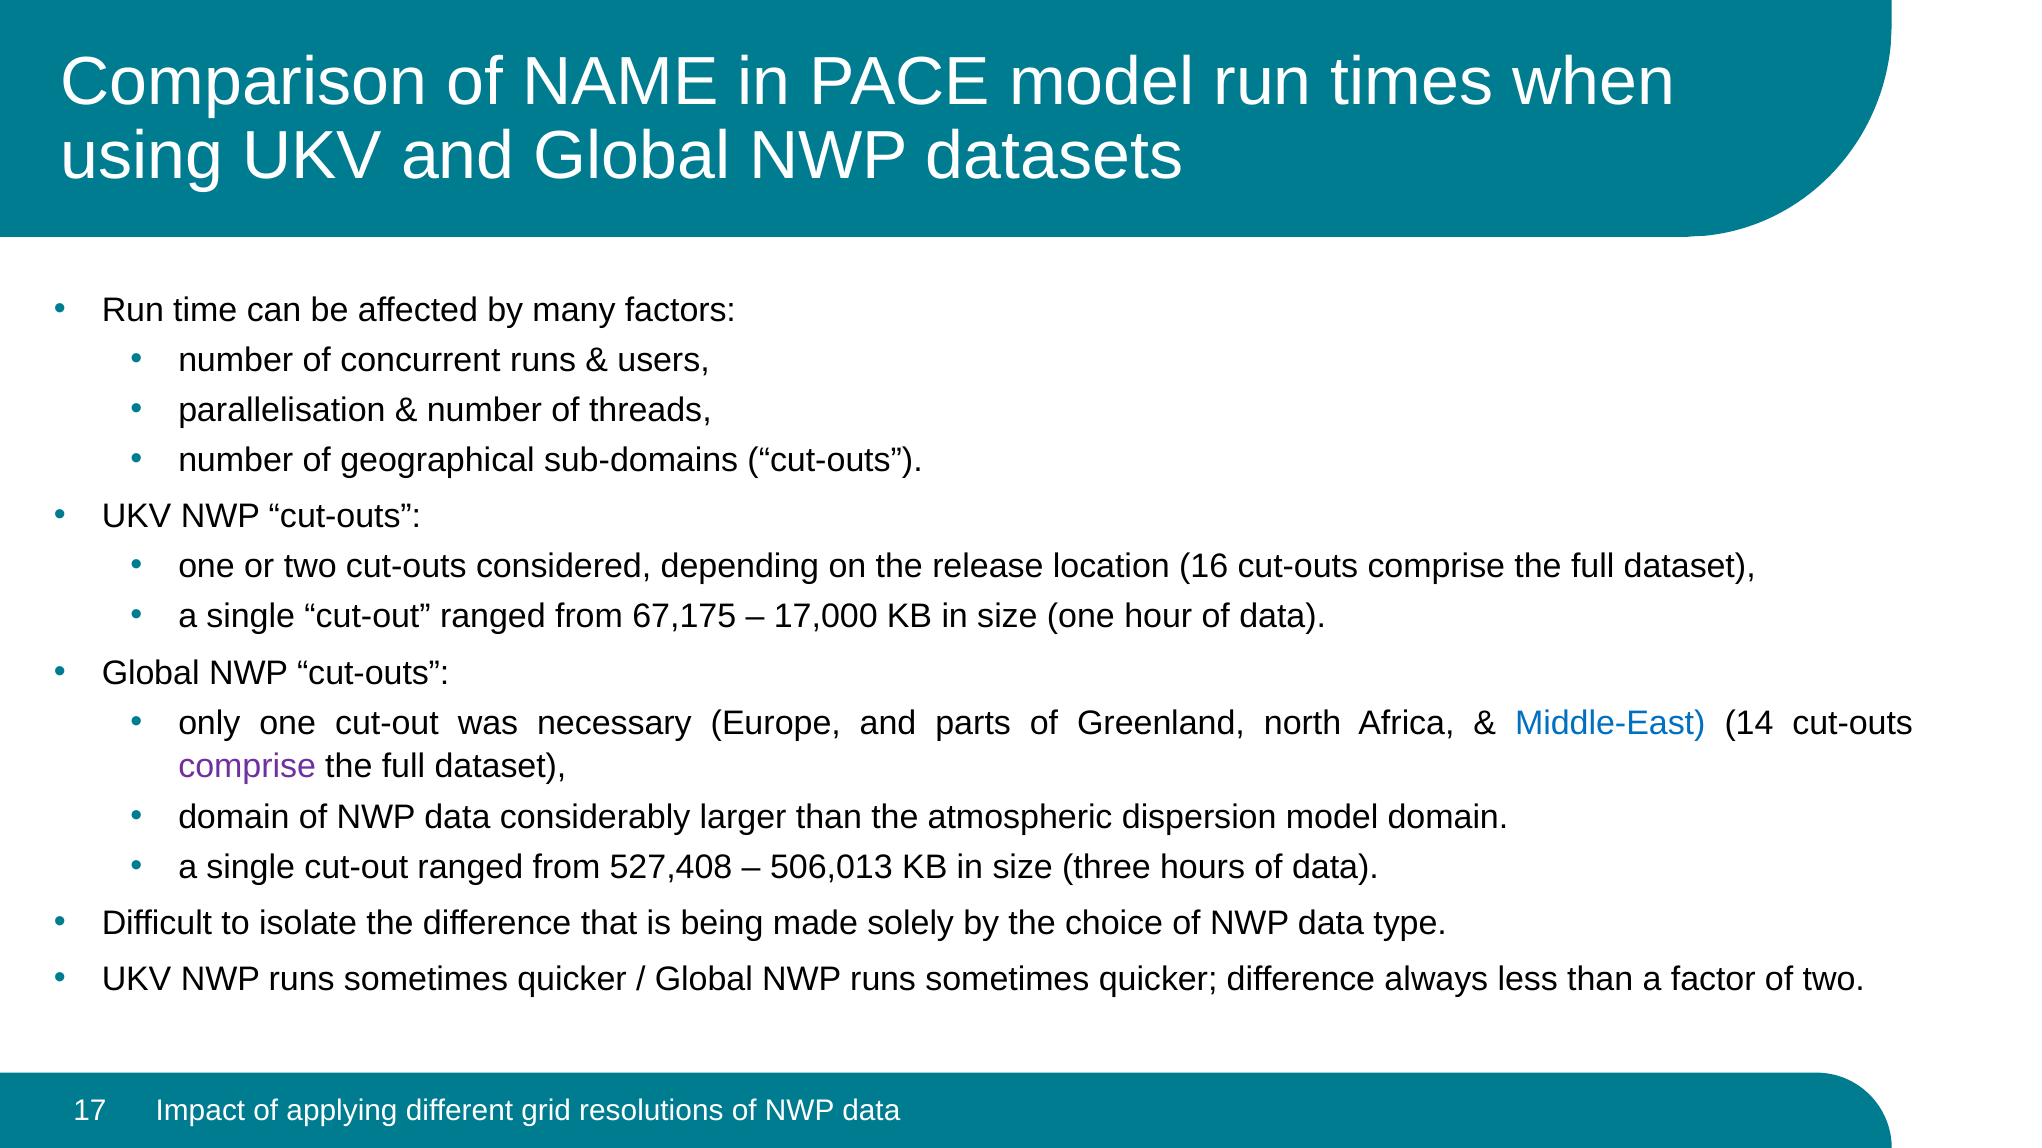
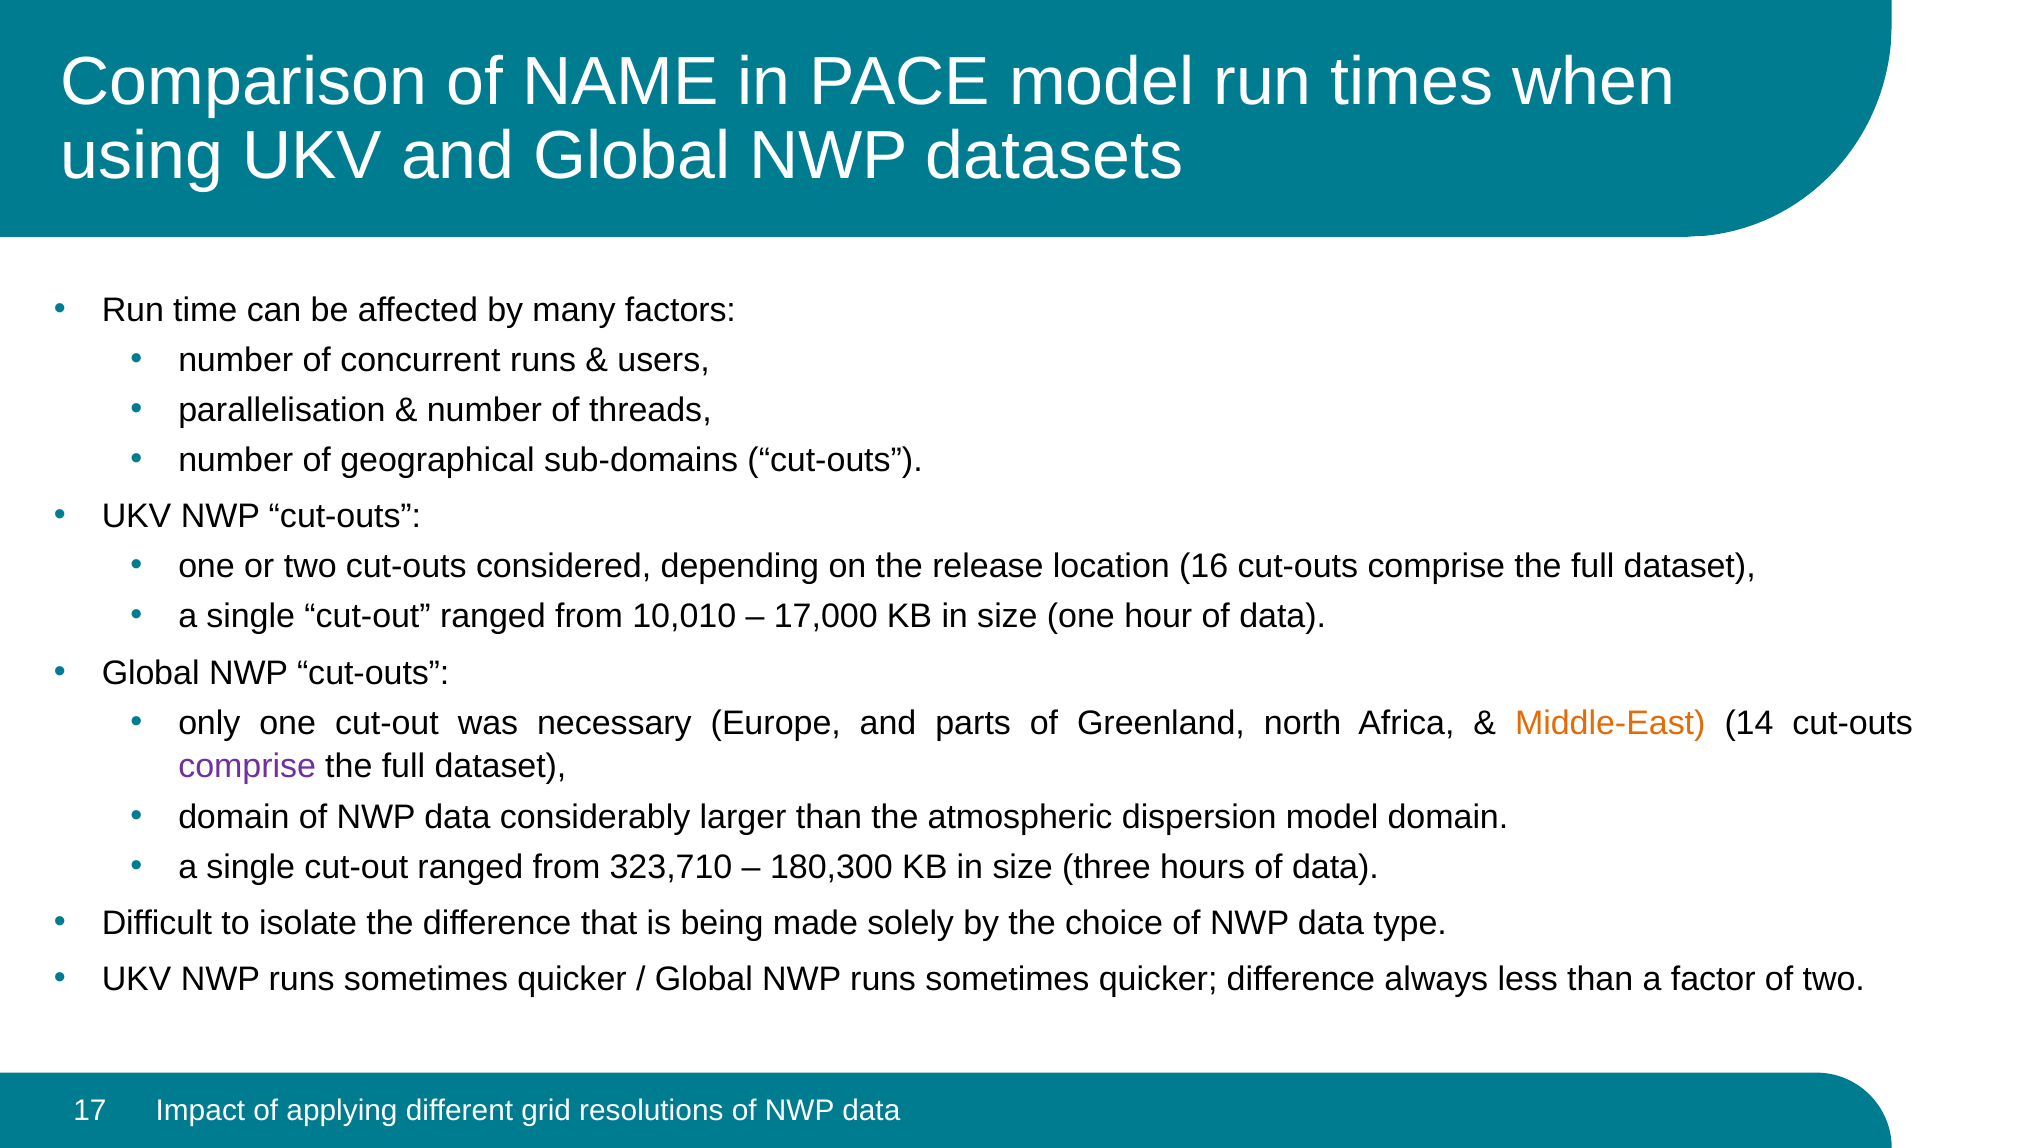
67,175: 67,175 -> 10,010 (684, 617)
Middle-East colour: blue -> orange (1610, 724)
527,408: 527,408 -> 323,710 (671, 867)
506,013: 506,013 -> 180,300 (831, 867)
